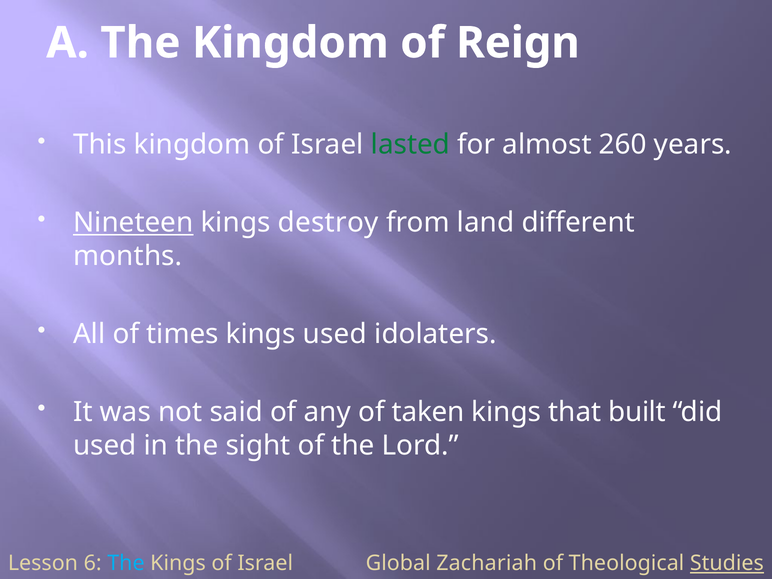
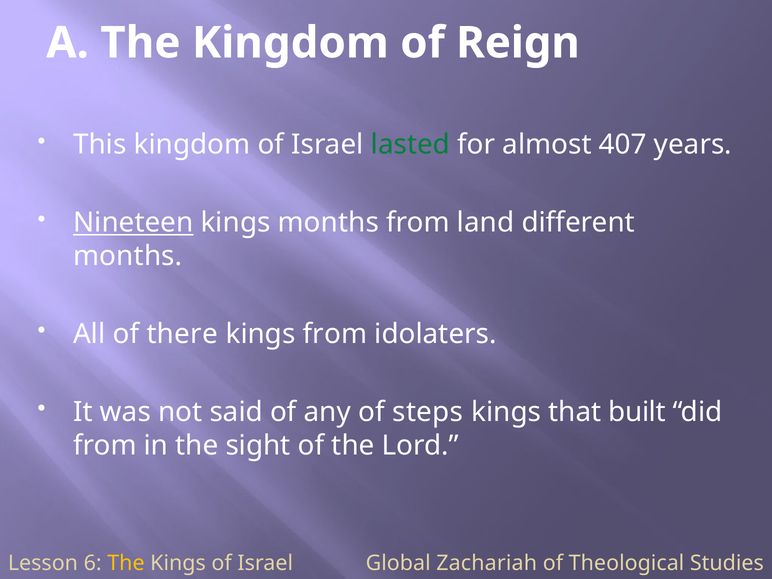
260: 260 -> 407 (623, 145)
kings destroy: destroy -> months (328, 223)
times: times -> there (182, 334)
kings used: used -> from (335, 334)
taken: taken -> steps (428, 412)
used: used -> from (105, 446)
The colour: light blue -> yellow (126, 563)
Studies underline: present -> none (727, 563)
